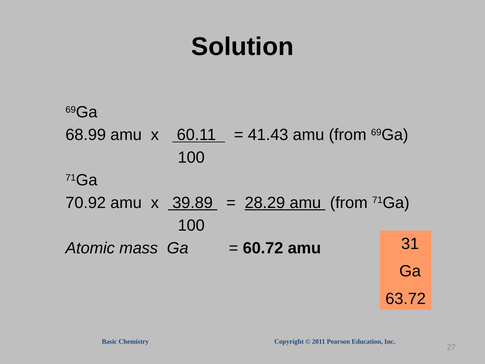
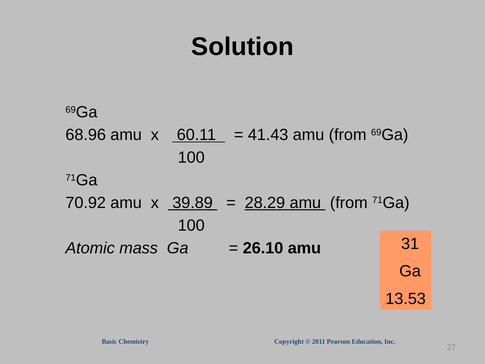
68.99: 68.99 -> 68.96 (86, 135)
60.72: 60.72 -> 26.10 (263, 248)
63.72: 63.72 -> 13.53 (406, 299)
